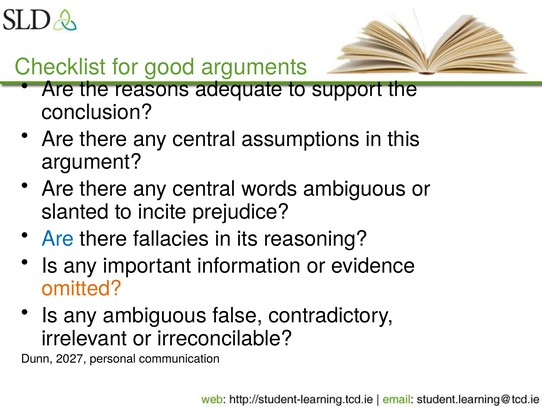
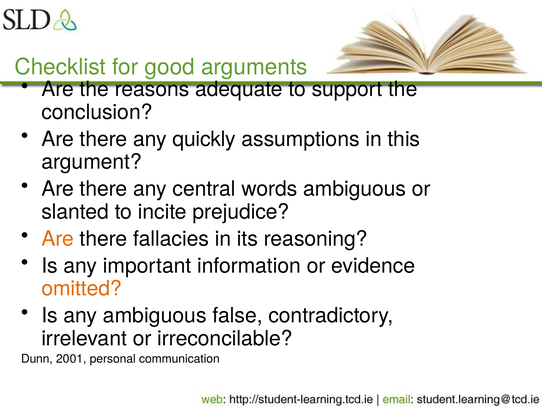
central: central -> quickly (204, 139)
Are colour: blue -> orange (58, 238)
2027: 2027 -> 2001 (71, 358)
